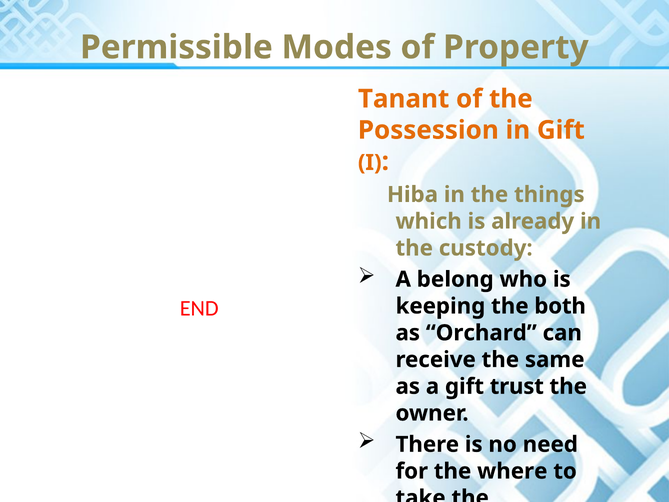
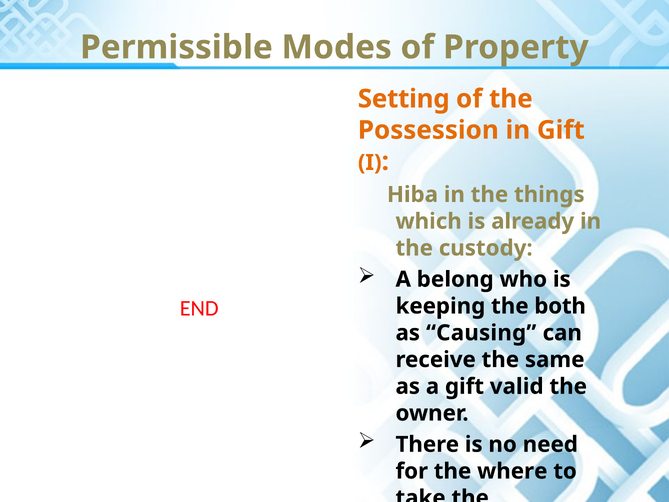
Tanant: Tanant -> Setting (404, 99)
Orchard: Orchard -> Causing (481, 333)
trust: trust -> valid (517, 386)
